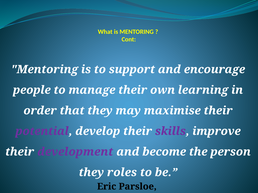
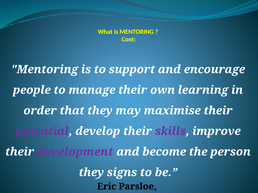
roles: roles -> signs (122, 173)
